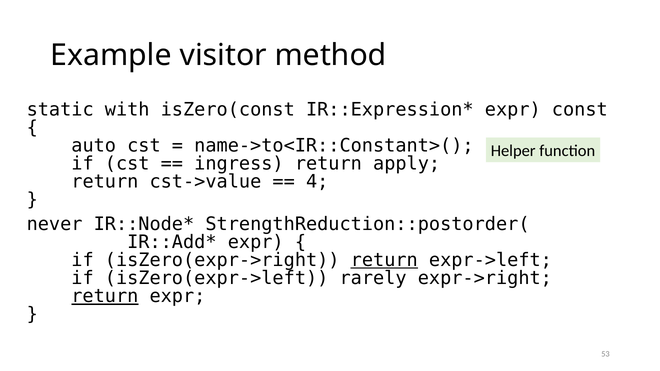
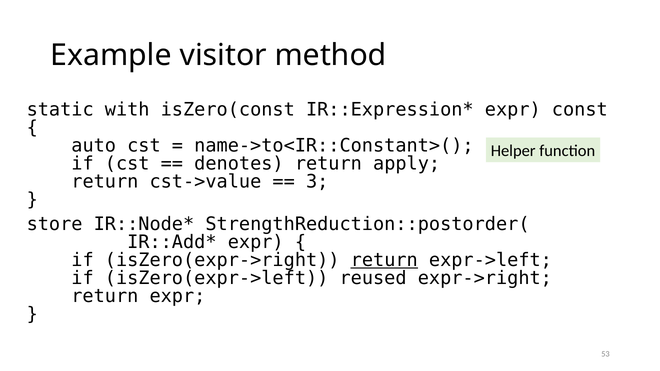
ingress: ingress -> denotes (239, 164)
4: 4 -> 3 (317, 182)
never: never -> store (55, 224)
rarely: rarely -> reused (373, 278)
return underline: present -> none (105, 296)
